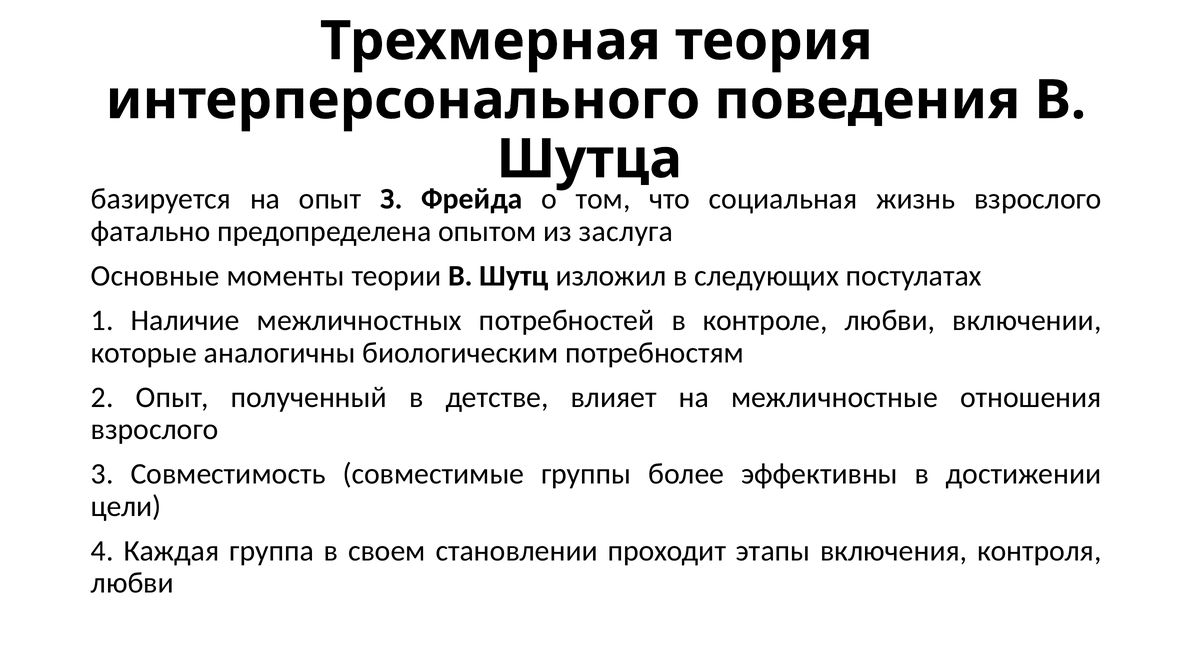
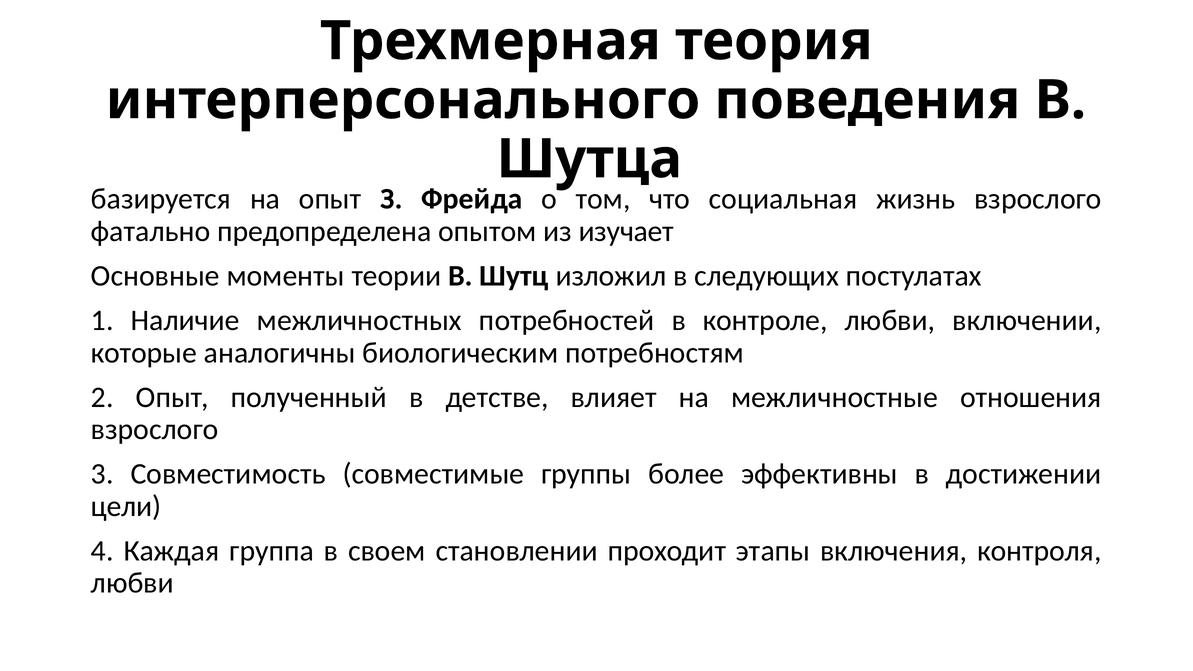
заслуга: заслуга -> изучает (626, 231)
